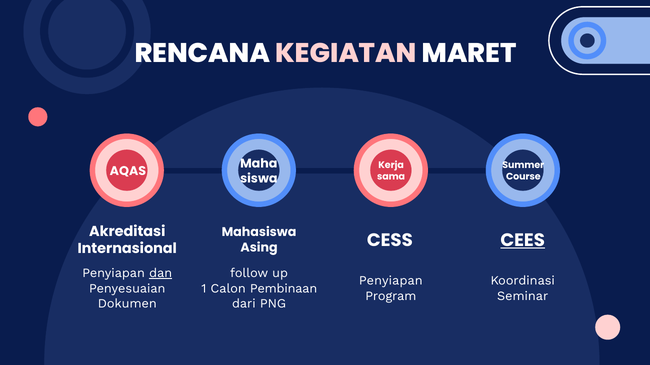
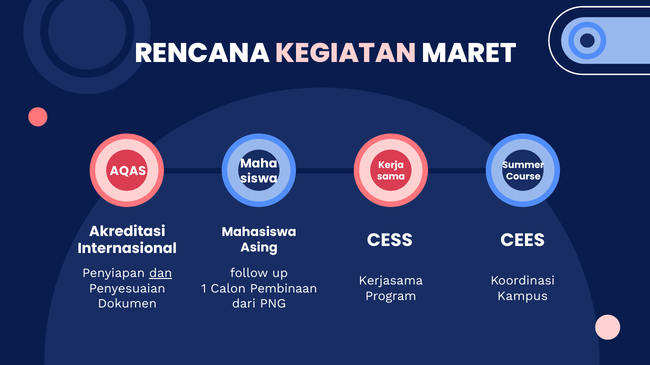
CEES underline: present -> none (523, 241)
Penyiapan: Penyiapan -> Kerjasama (391, 281)
Seminar: Seminar -> Kampus (523, 296)
